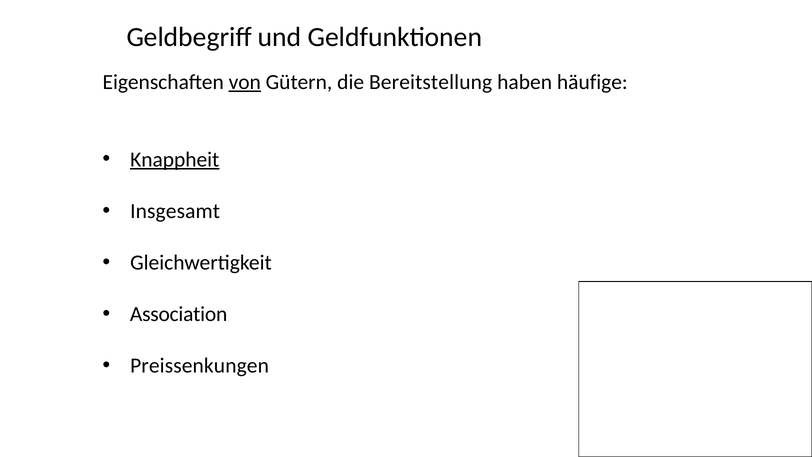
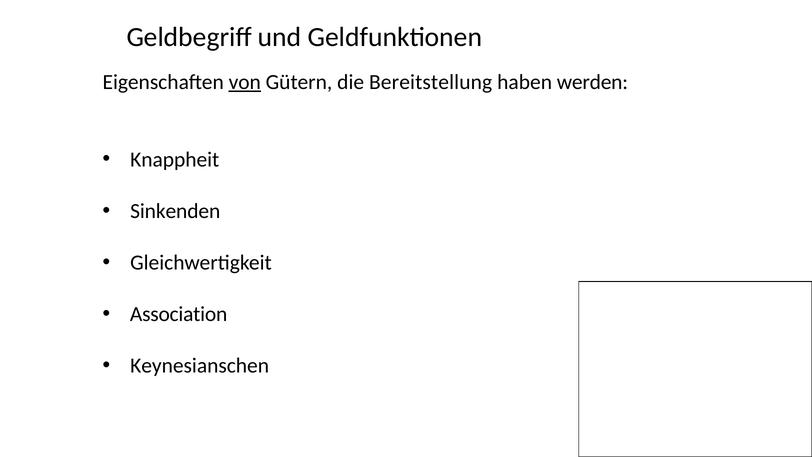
häufige: häufige -> werden (592, 82)
Knappheit underline: present -> none (175, 159)
Insgesamt: Insgesamt -> Sinkenden (175, 211)
Preissenkungen: Preissenkungen -> Keynesianschen (200, 366)
